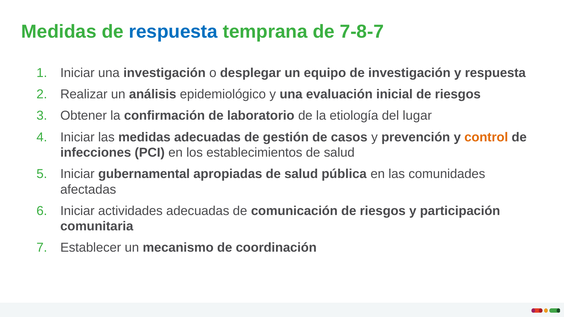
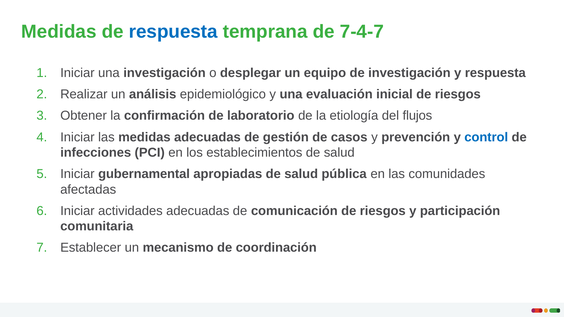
7-8-7: 7-8-7 -> 7-4-7 (362, 32)
lugar: lugar -> flujos (417, 116)
control colour: orange -> blue (486, 137)
